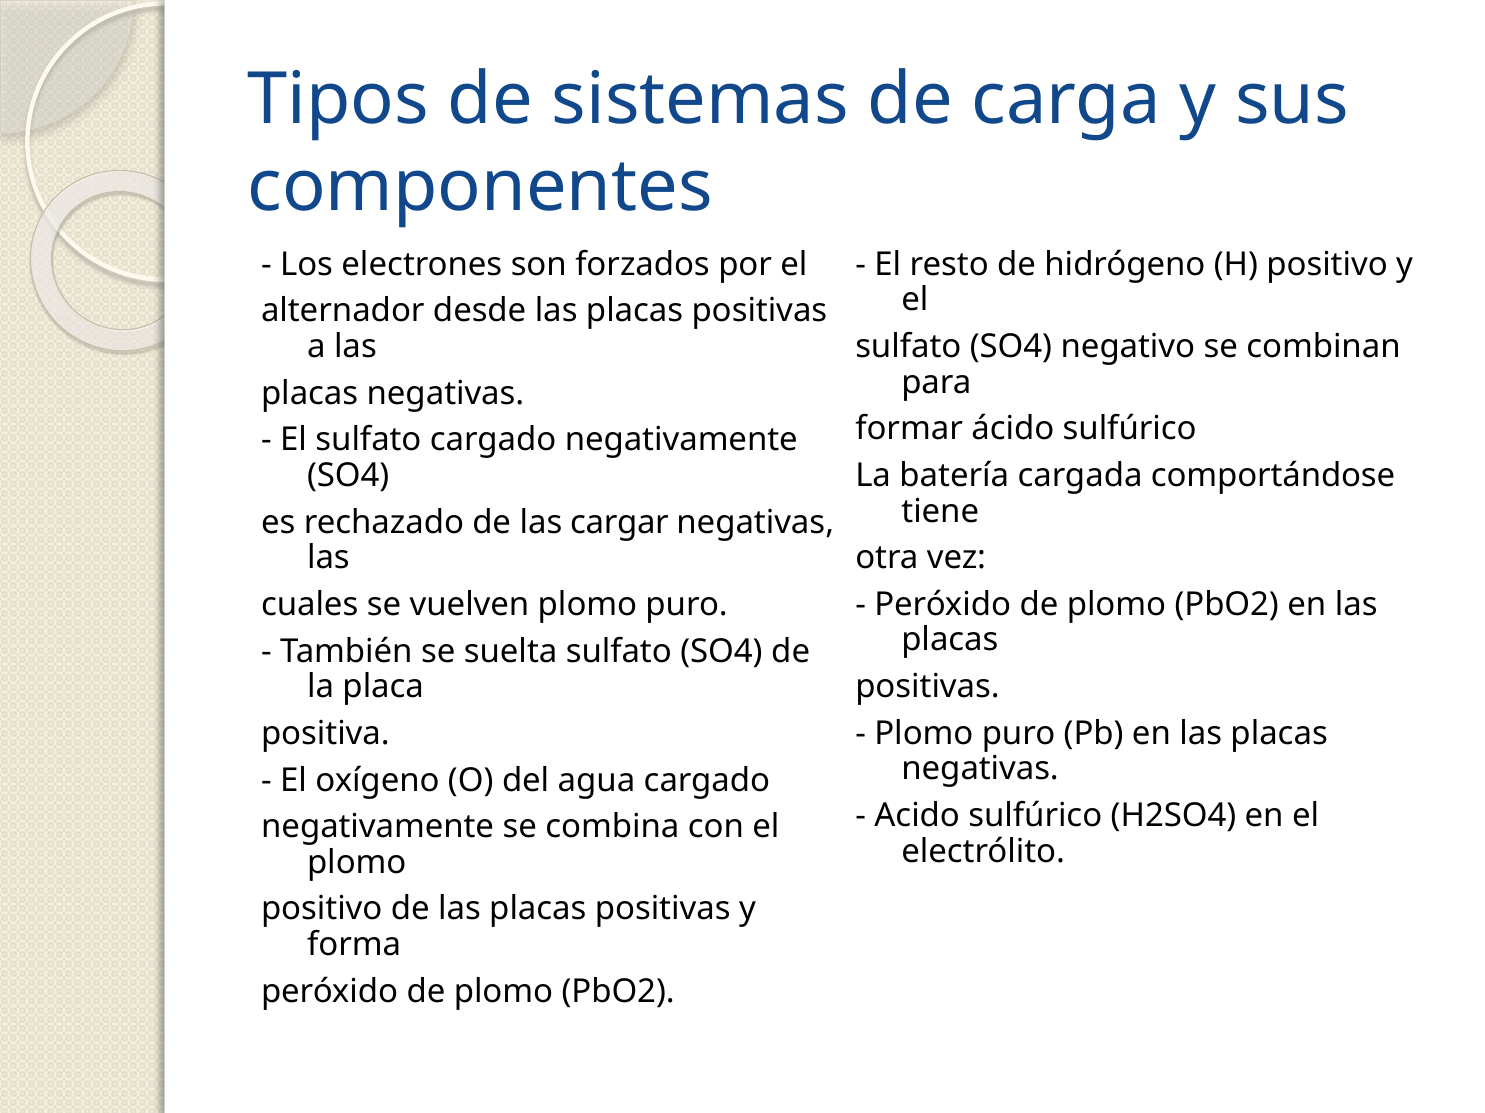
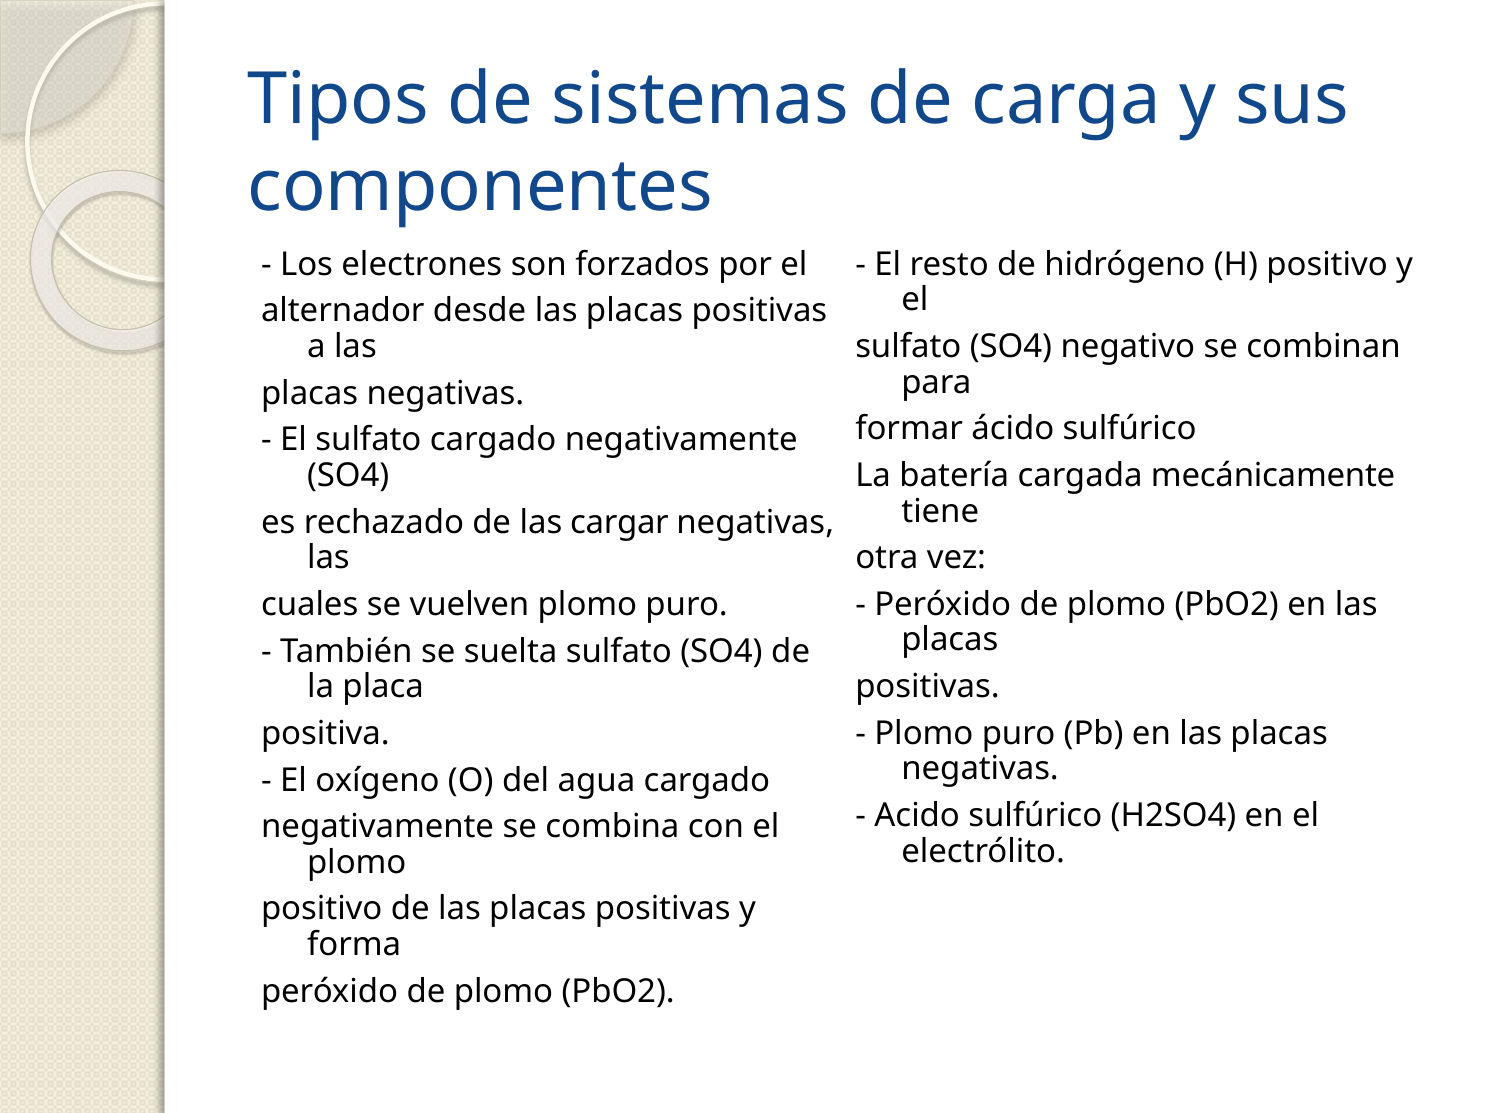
comportándose: comportándose -> mecánicamente (1273, 476)
